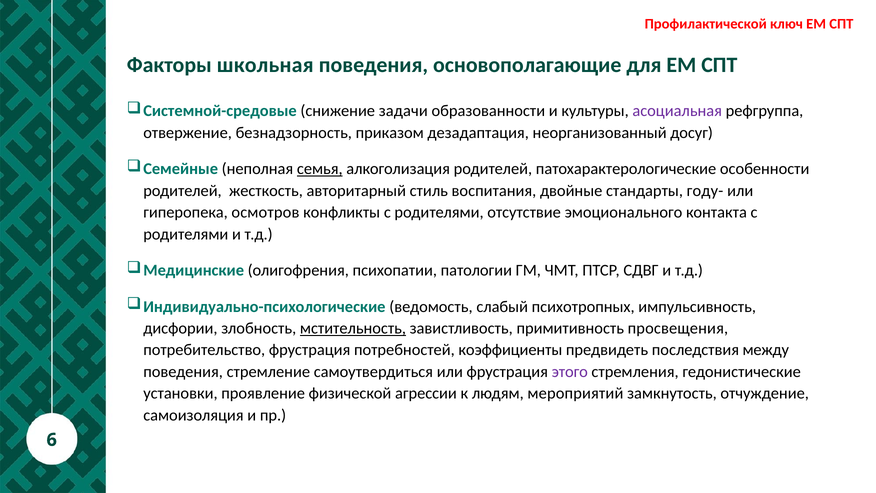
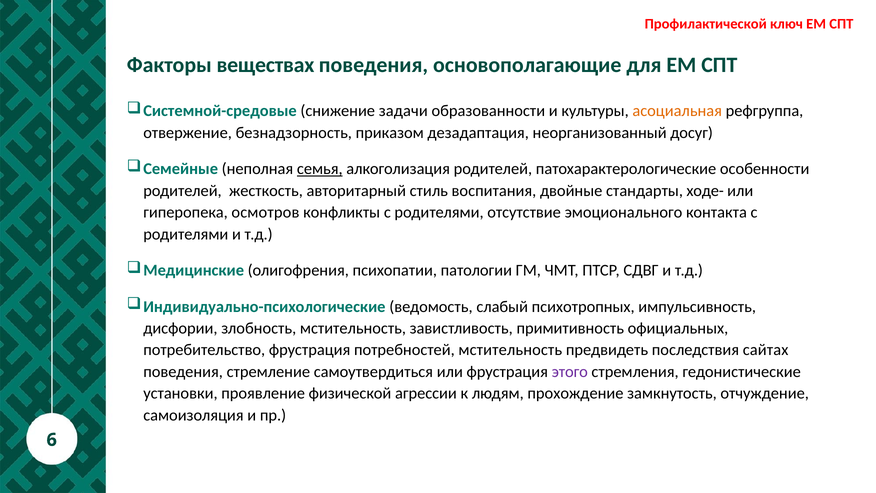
школьная: школьная -> веществах (265, 65)
асоциальная colour: purple -> orange (677, 111)
году-: году- -> ходе- (705, 191)
мстительность underline: present -> none (353, 328)
просвещения: просвещения -> официальных (678, 328)
потребностей коэффициенты: коэффициенты -> мстительность (510, 350)
между: между -> сайтах (766, 350)
мероприятий: мероприятий -> прохождение (575, 393)
